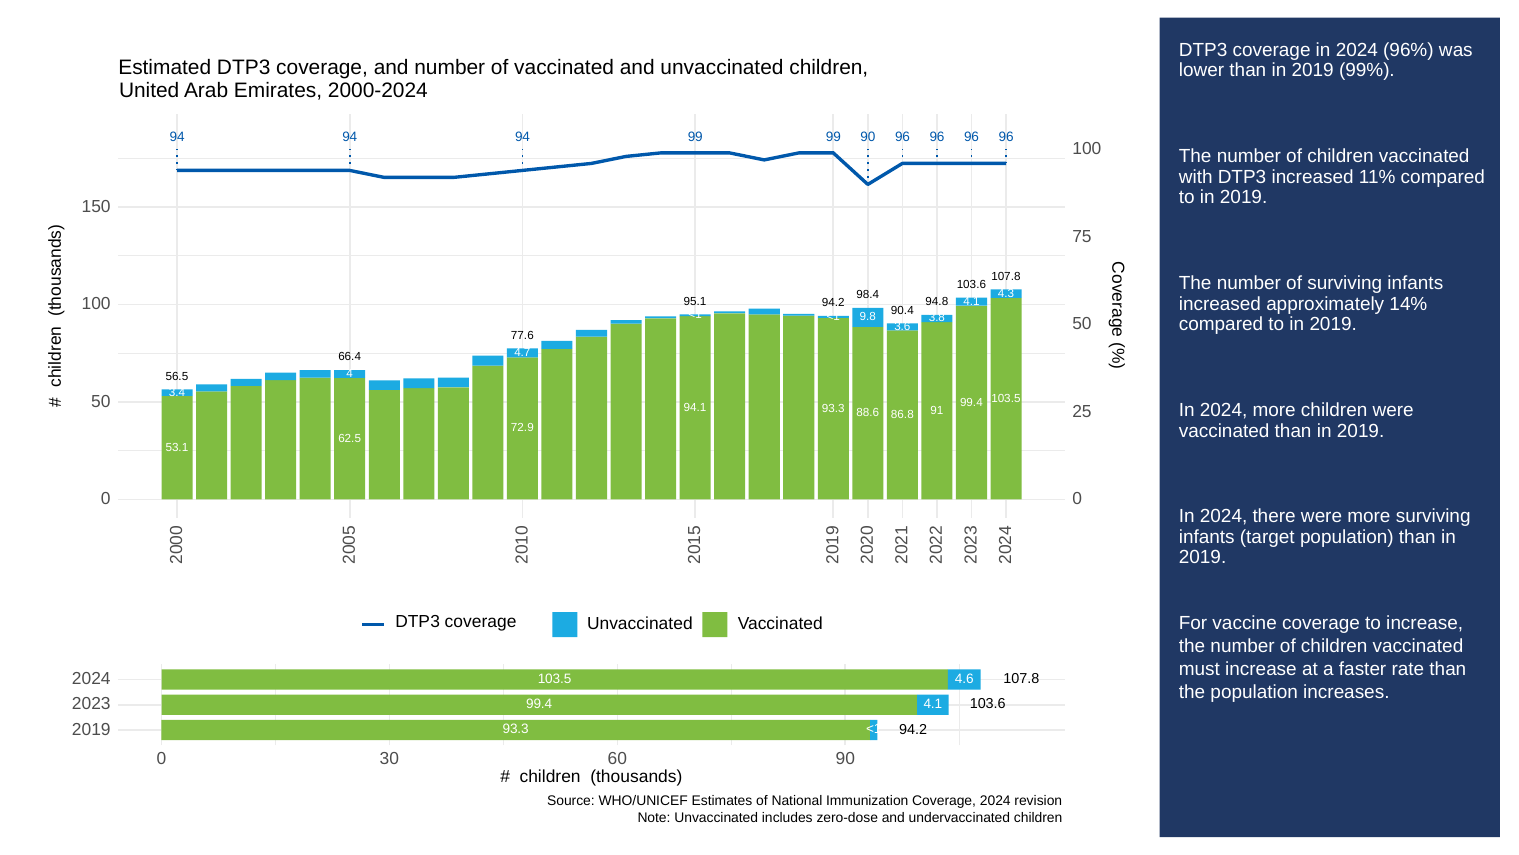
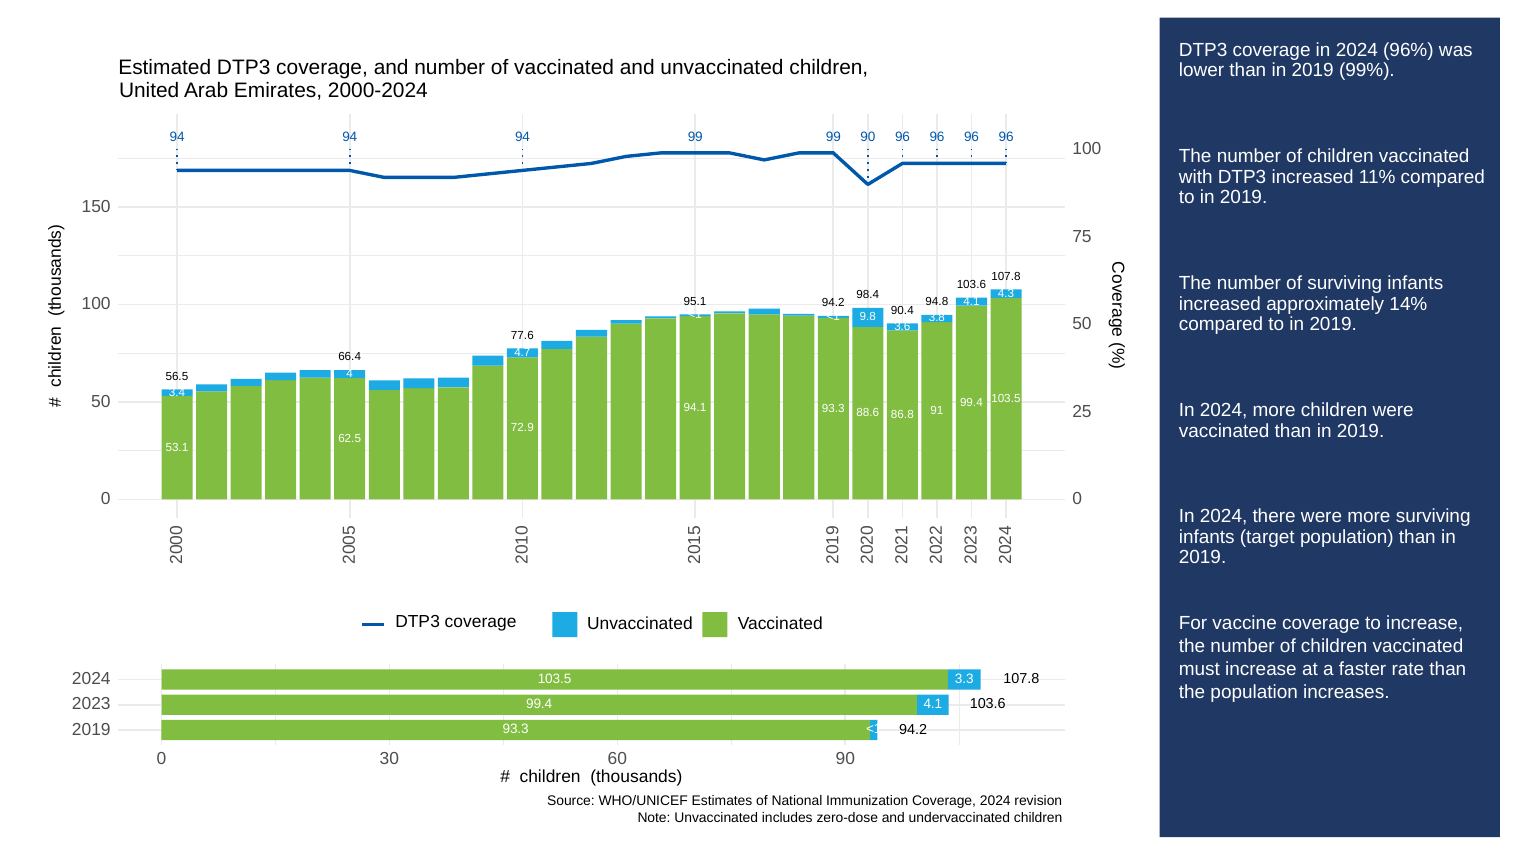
4.6: 4.6 -> 3.3 (964, 678)
